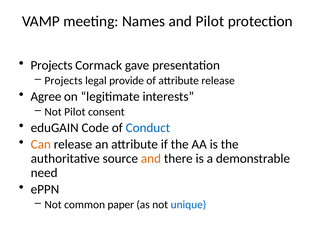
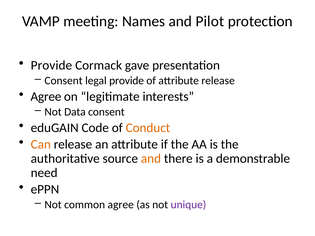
Projects: Projects -> Provide (51, 65)
Projects: Projects -> Consent (64, 81)
Not Pilot: Pilot -> Data (75, 112)
Conduct colour: blue -> orange (148, 128)
common paper: paper -> agree (121, 205)
unique colour: blue -> purple (188, 205)
